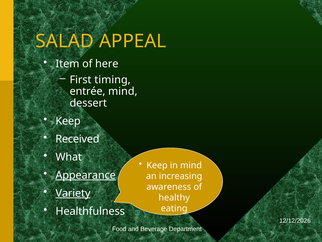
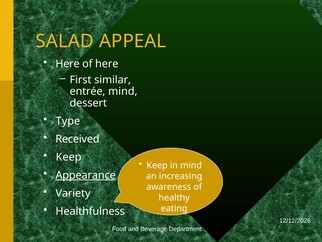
Item: Item -> Here (68, 64)
timing: timing -> similar (113, 80)
Keep: Keep -> Type (68, 121)
What: What -> Keep (69, 157)
Variety underline: present -> none (73, 193)
